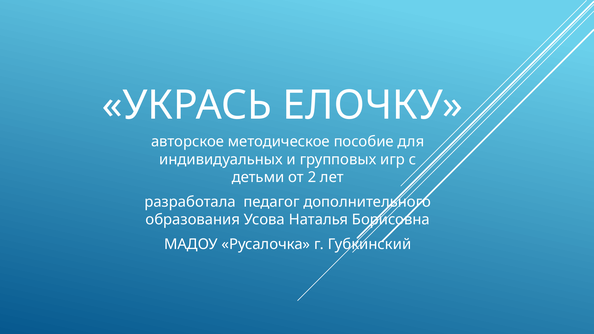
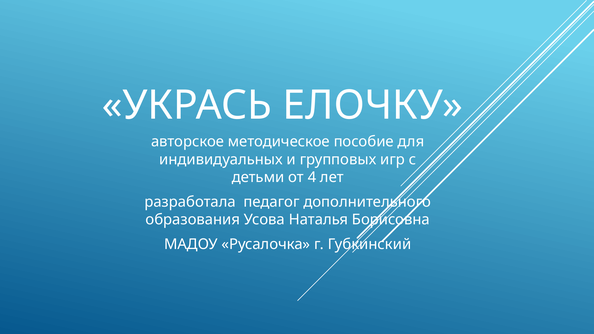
2: 2 -> 4 (312, 177)
